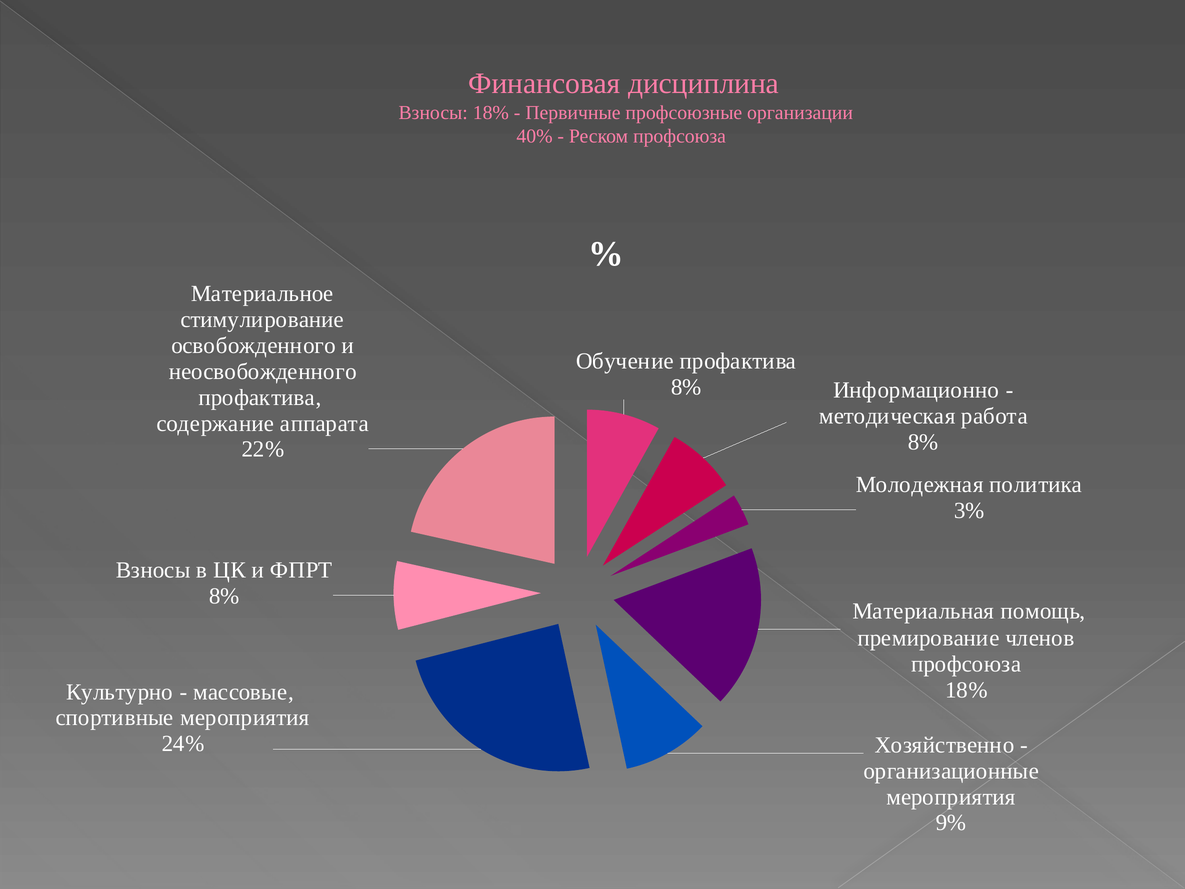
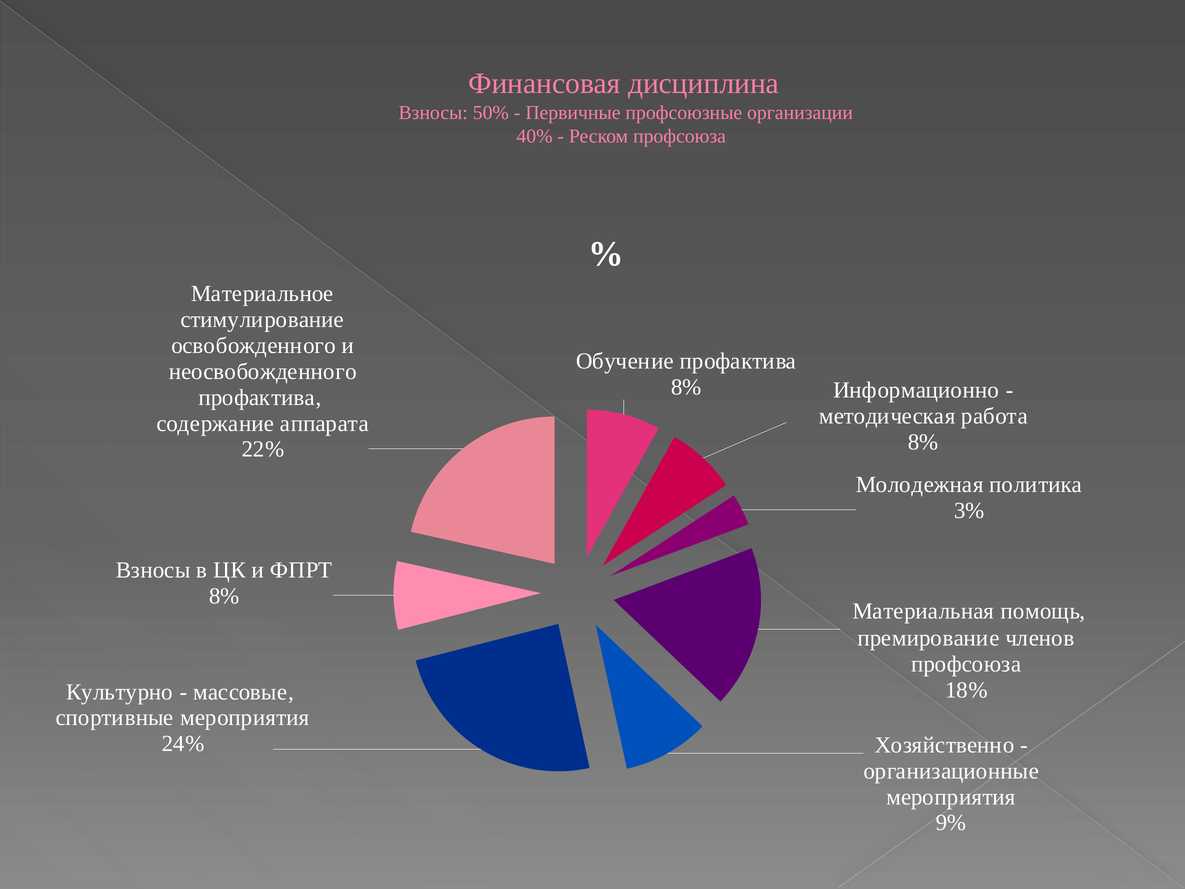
Взносы 18%: 18% -> 50% (491, 113)
